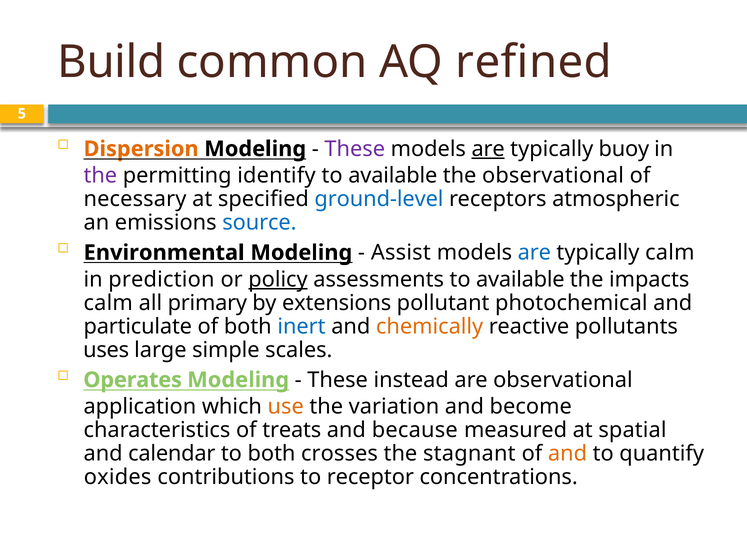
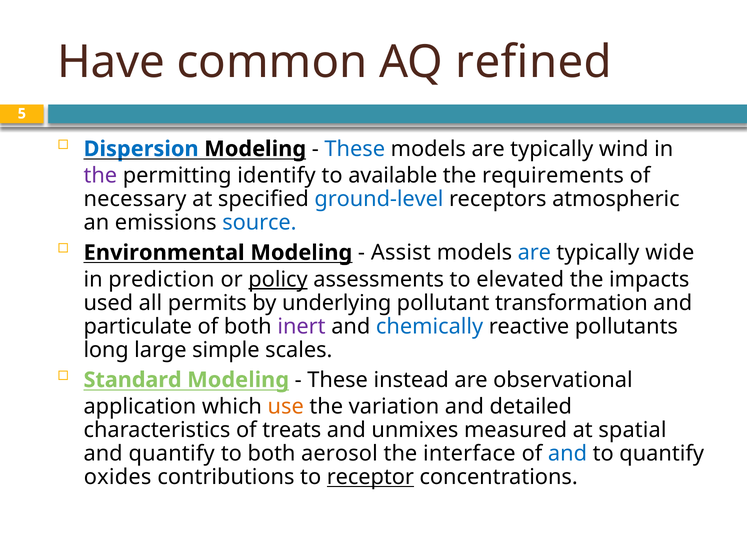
Build: Build -> Have (111, 62)
Dispersion colour: orange -> blue (141, 149)
These colour: purple -> blue (355, 149)
are underline: present -> none (488, 149)
buoy: buoy -> wind (624, 149)
the observational: observational -> requirements (553, 176)
typically calm: calm -> wide (670, 253)
assessments to available: available -> elevated (520, 279)
calm: calm -> used (108, 303)
primary: primary -> permits (207, 303)
extensions: extensions -> underlying (337, 303)
photochemical: photochemical -> transformation (571, 303)
inert colour: blue -> purple (301, 327)
chemically colour: orange -> blue (430, 327)
uses: uses -> long (106, 350)
Operates: Operates -> Standard (133, 380)
become: become -> detailed (531, 407)
because: because -> unmixes (415, 430)
and calendar: calendar -> quantify (172, 454)
crosses: crosses -> aerosol (339, 454)
stagnant: stagnant -> interface (469, 454)
and colour: orange -> blue (567, 454)
receptor underline: none -> present (370, 477)
